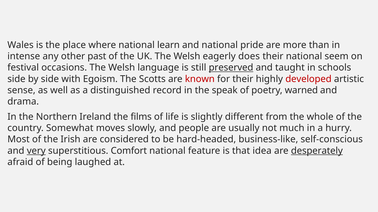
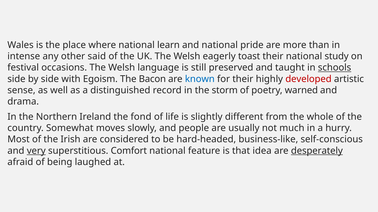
past: past -> said (97, 56)
does: does -> toast (249, 56)
seem: seem -> study (337, 56)
preserved underline: present -> none (231, 68)
schools underline: none -> present (335, 68)
Scotts: Scotts -> Bacon (152, 79)
known colour: red -> blue (200, 79)
speak: speak -> storm (225, 90)
films: films -> fond (141, 117)
